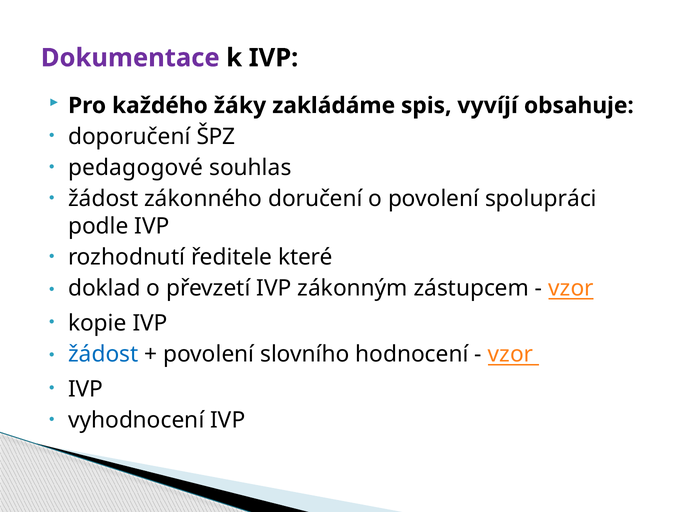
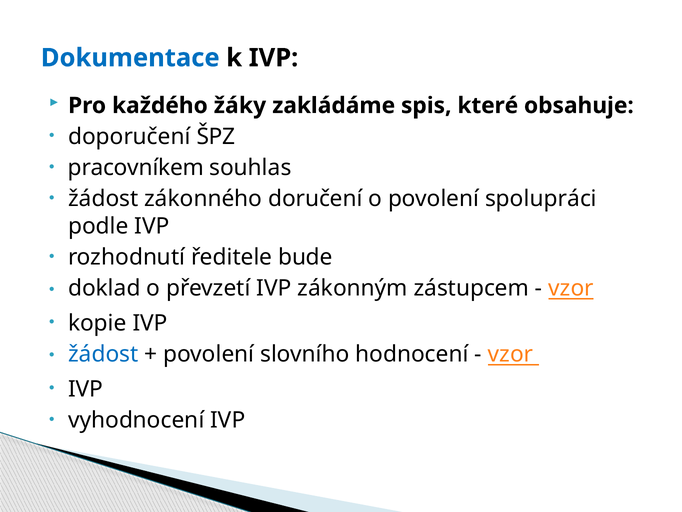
Dokumentace colour: purple -> blue (130, 58)
vyvíjí: vyvíjí -> které (488, 105)
pedagogové: pedagogové -> pracovníkem (136, 168)
které: které -> bude (305, 257)
